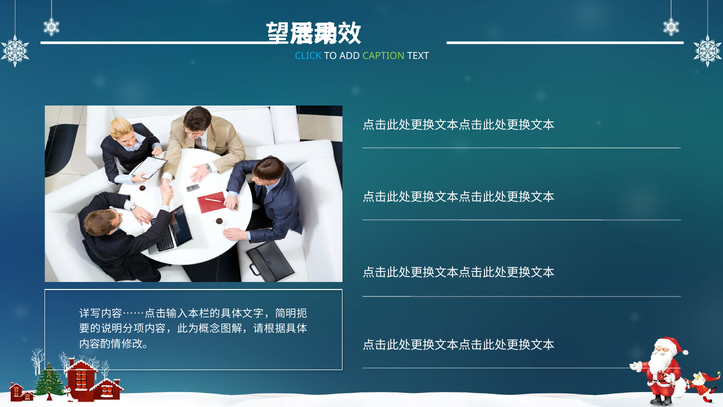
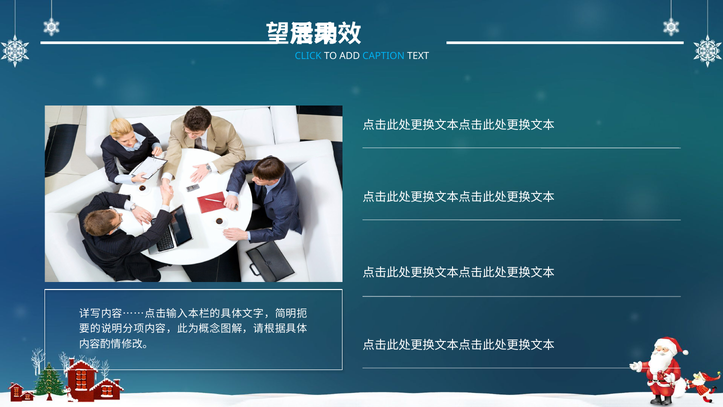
CAPTION colour: light green -> light blue (384, 56)
